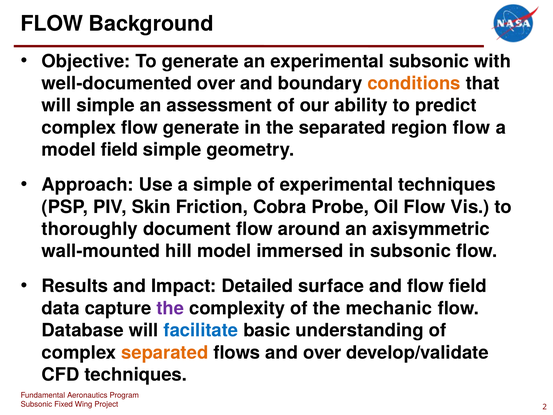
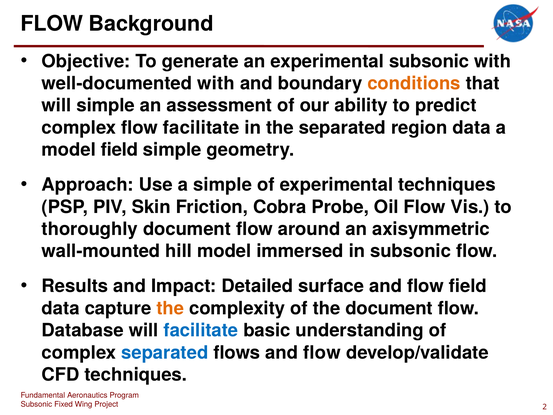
well-documented over: over -> with (216, 83)
flow generate: generate -> facilitate (201, 128)
region flow: flow -> data (472, 128)
the colour: purple -> orange (170, 308)
the mechanic: mechanic -> document (389, 308)
separated colour: orange -> blue (165, 352)
flows and over: over -> flow (322, 352)
